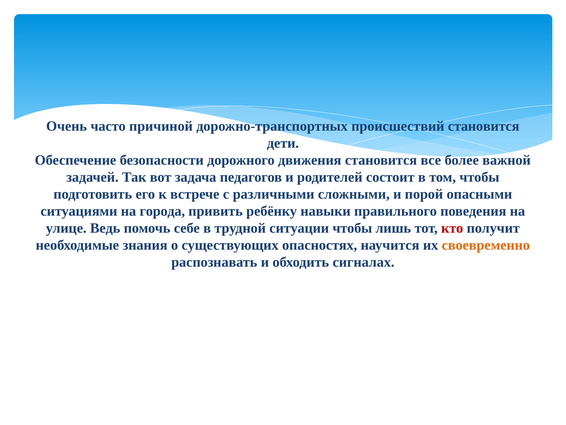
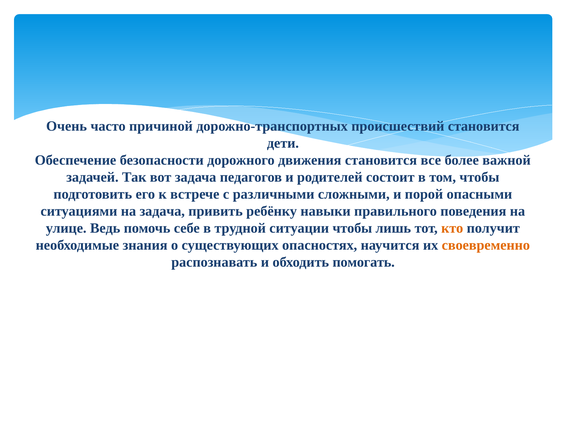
на города: города -> задача (162, 211)
кто colour: red -> orange (452, 228)
сигналах: сигналах -> помогать (364, 262)
